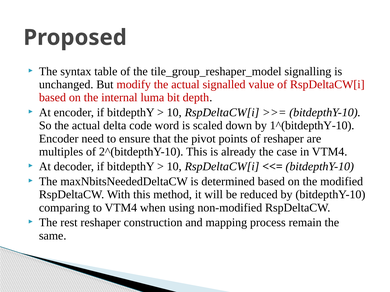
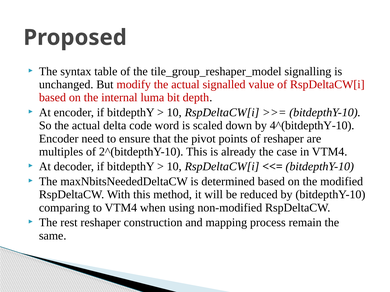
1^(bitdepthY-10: 1^(bitdepthY-10 -> 4^(bitdepthY-10 (312, 126)
